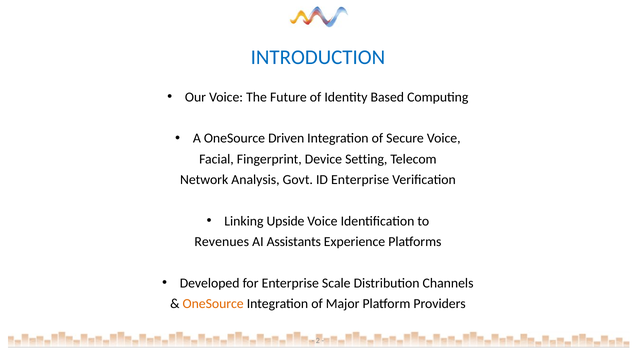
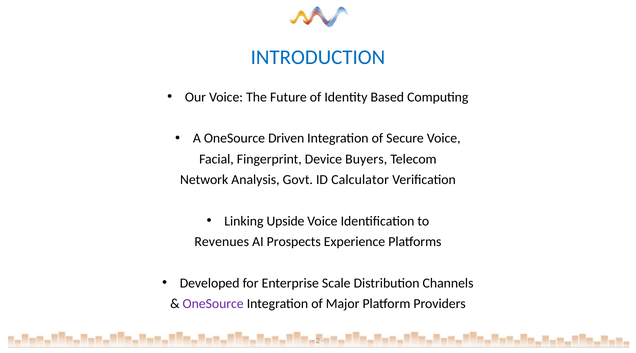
Setting: Setting -> Buyers (366, 159)
ID Enterprise: Enterprise -> Calculator (360, 180)
Assistants: Assistants -> Prospects (294, 242)
OneSource colour: orange -> purple (213, 304)
